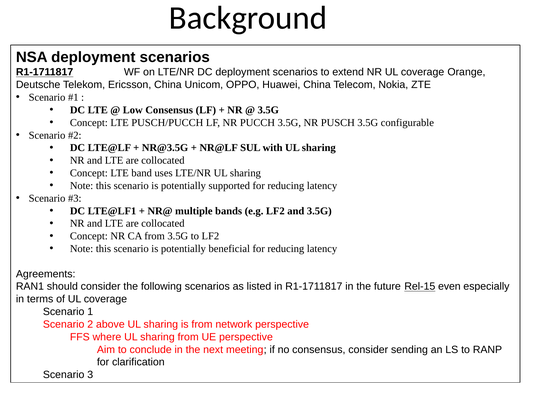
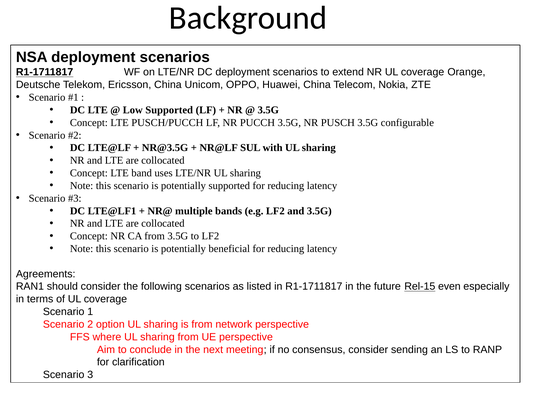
Low Consensus: Consensus -> Supported (169, 110)
above: above -> option (110, 324)
